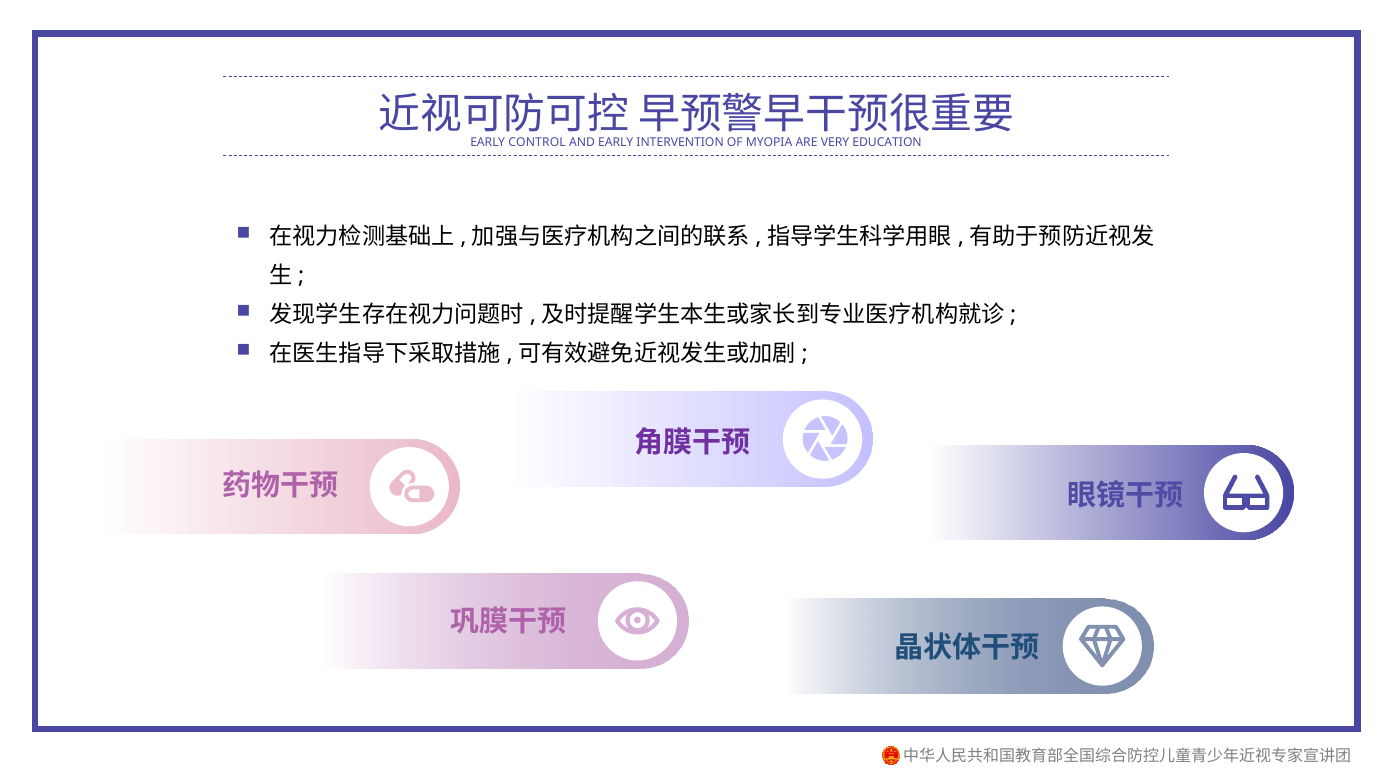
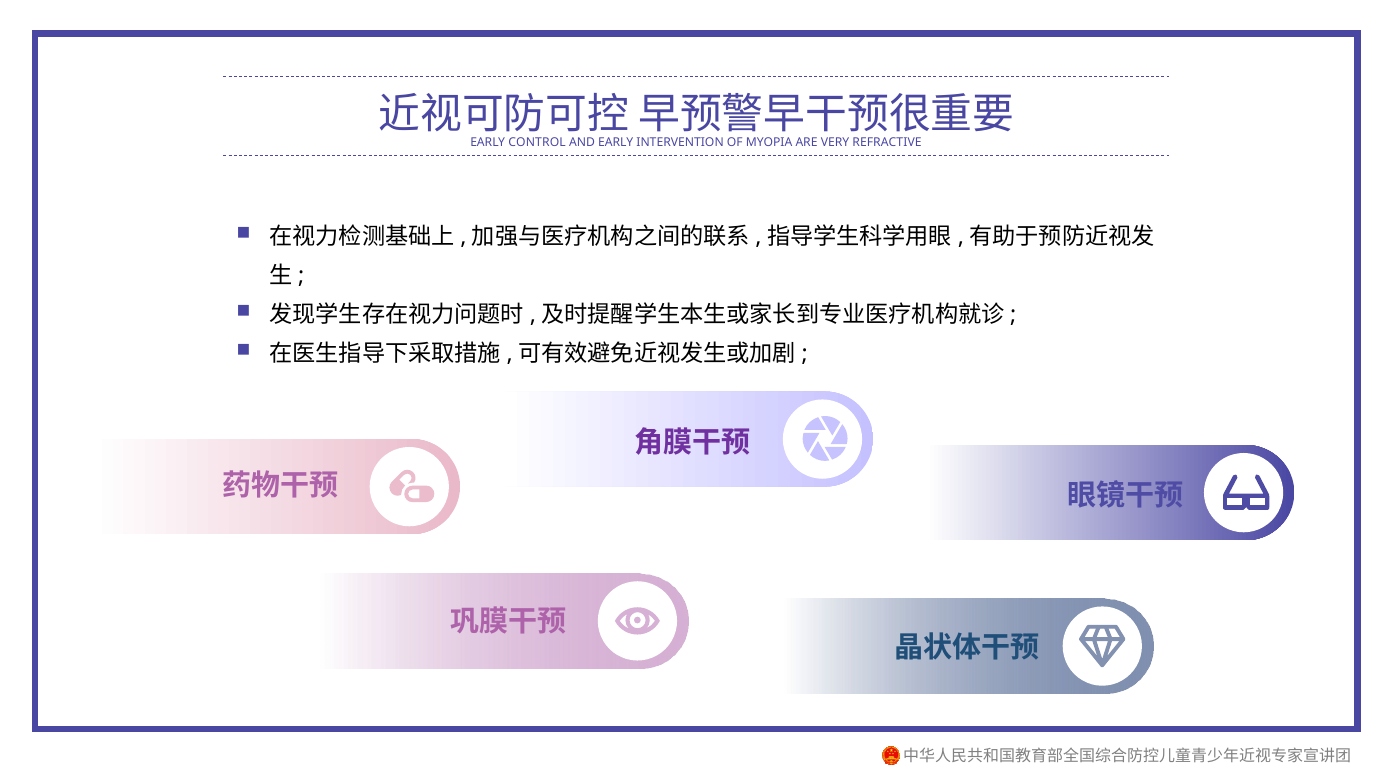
EDUCATION: EDUCATION -> REFRACTIVE (887, 143)
